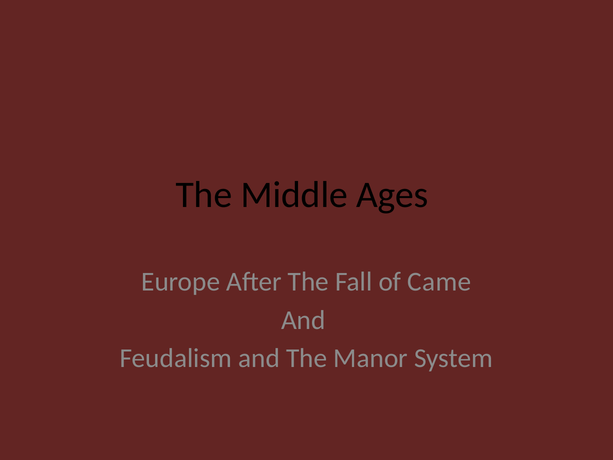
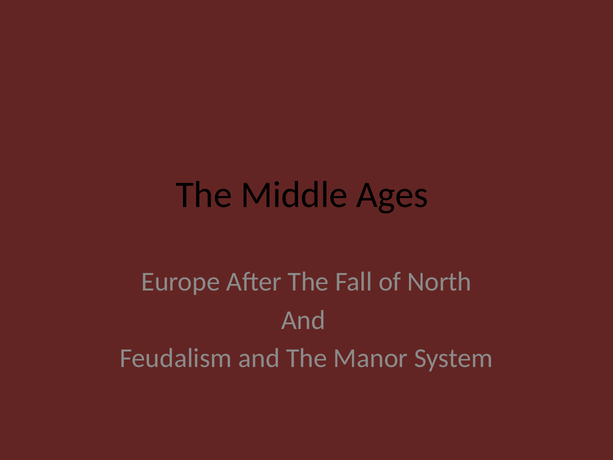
Came: Came -> North (440, 282)
